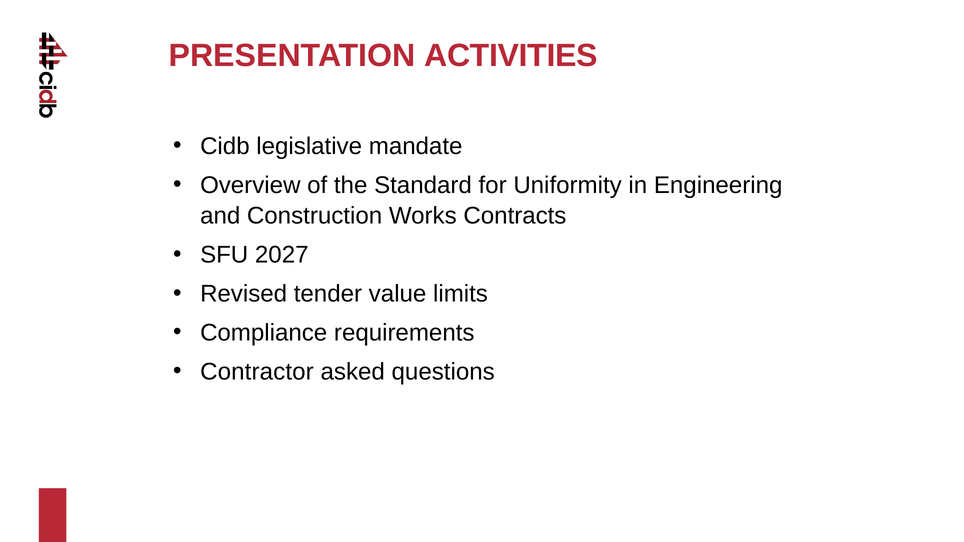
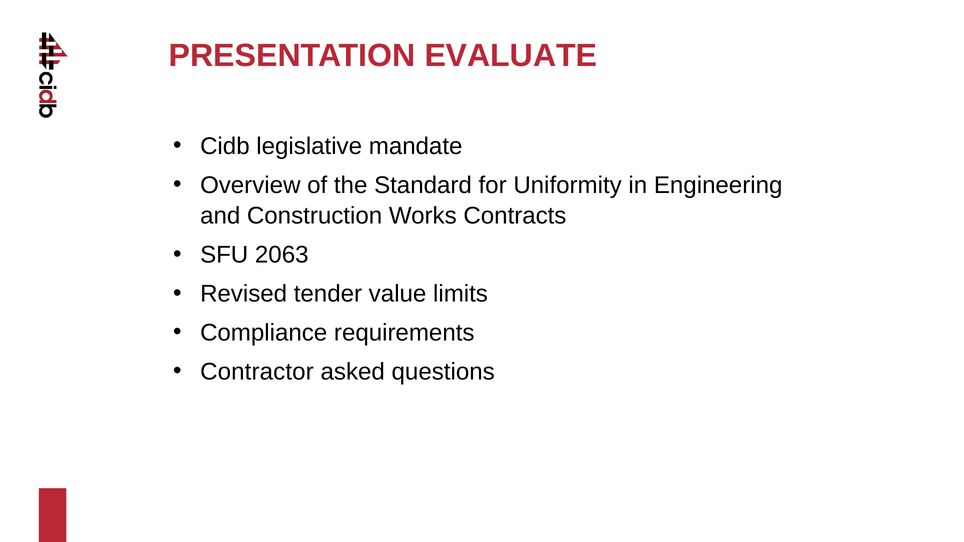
ACTIVITIES: ACTIVITIES -> EVALUATE (511, 56)
2027: 2027 -> 2063 (282, 255)
